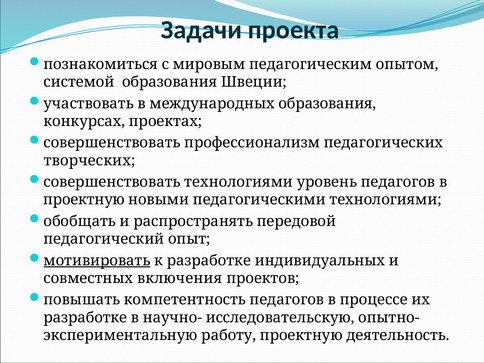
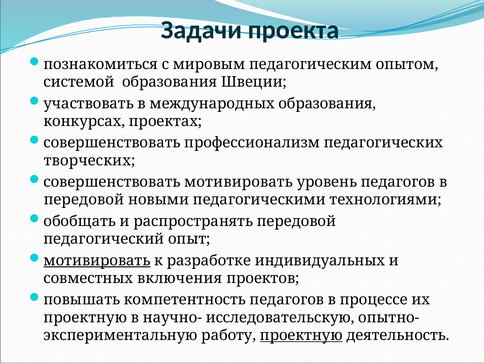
совершенствовать технологиями: технологиями -> мотивировать (239, 182)
проектную: проектную -> передовой (84, 200)
разработке: разработке -> проектную (85, 318)
проектную underline: none -> present (301, 335)
